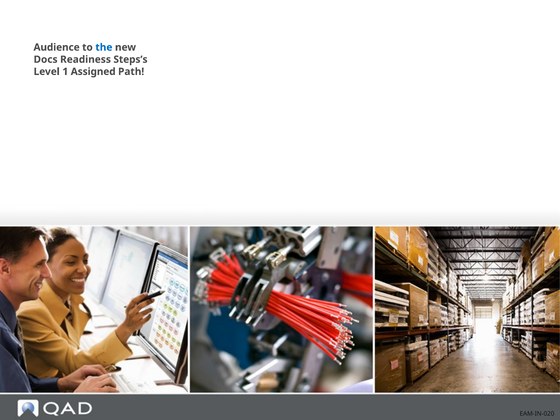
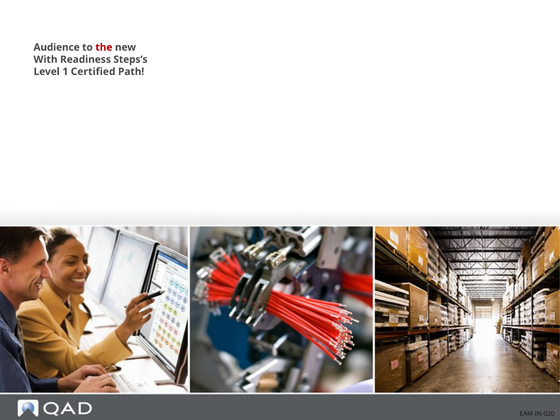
the colour: blue -> red (104, 47)
Docs: Docs -> With (46, 59)
Assigned: Assigned -> Certified (93, 72)
